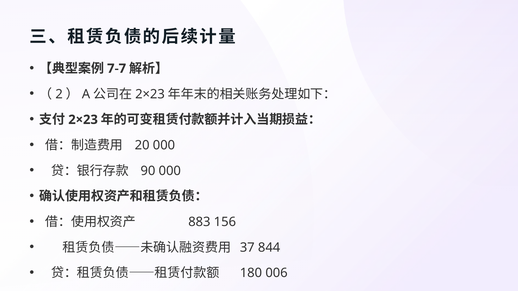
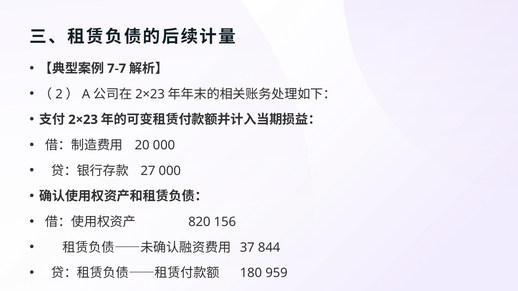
90: 90 -> 27 (148, 171)
883: 883 -> 820 (199, 222)
006: 006 -> 959 (277, 273)
